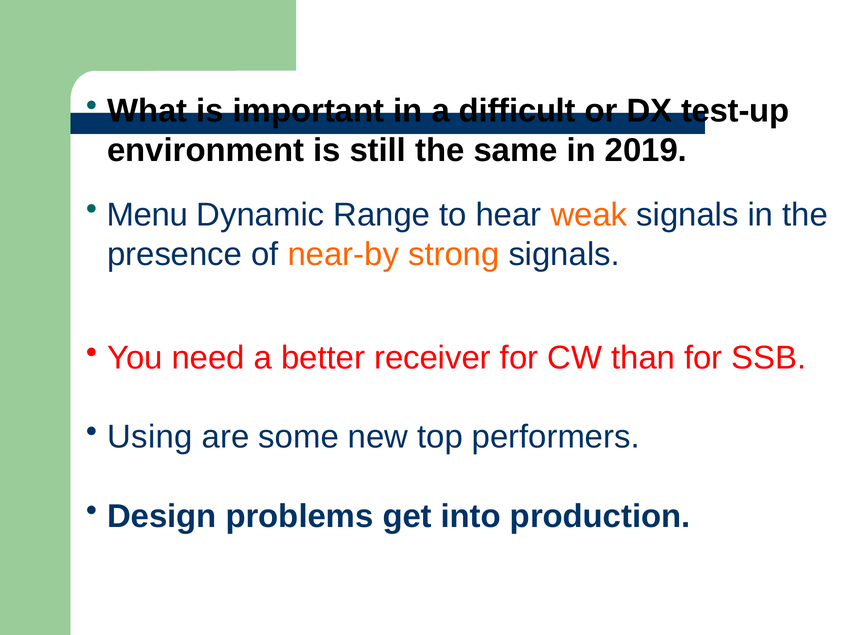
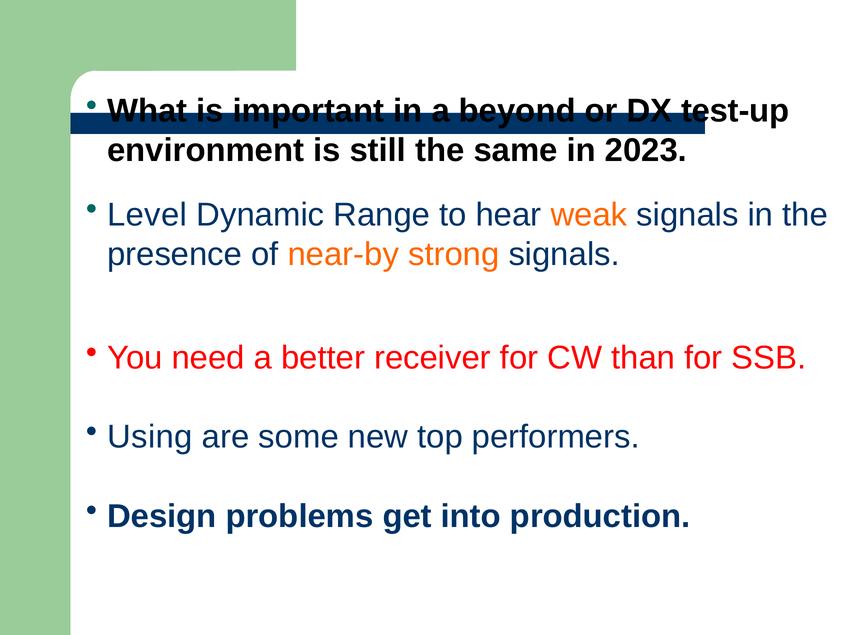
difficult: difficult -> beyond (517, 111)
2019: 2019 -> 2023 (646, 150)
Menu: Menu -> Level (147, 215)
